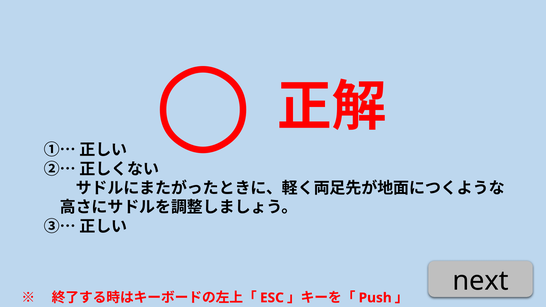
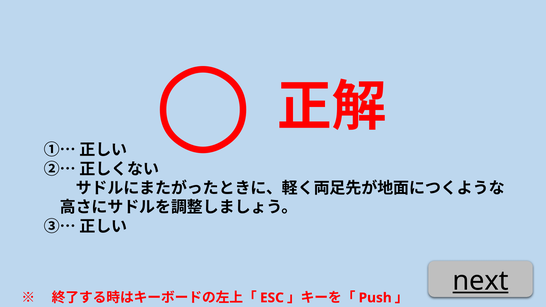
next underline: none -> present (481, 281)
